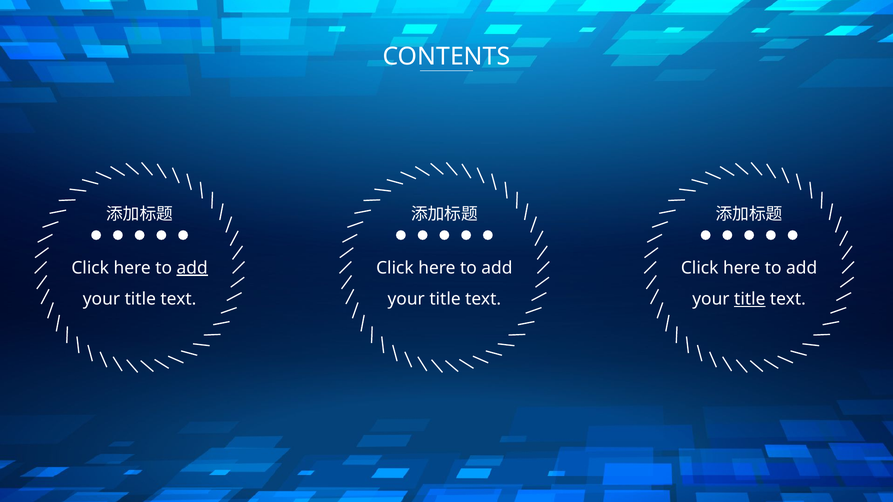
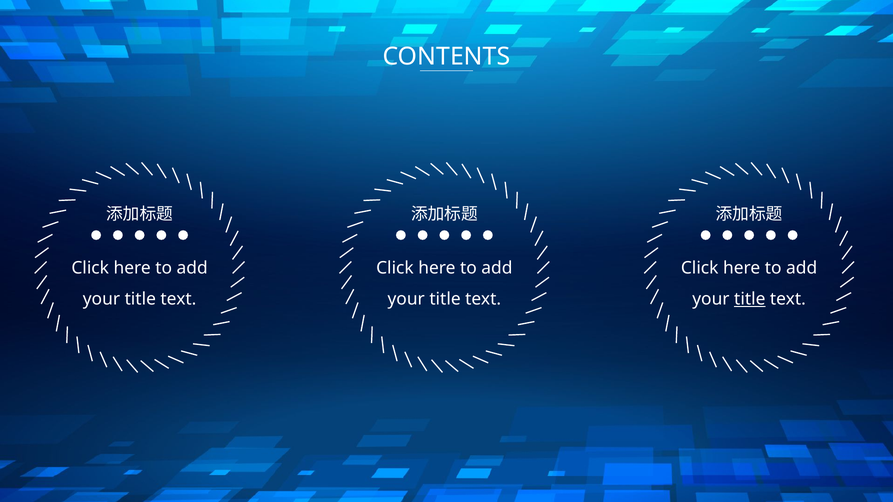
add underline: present -> none (192, 268)
